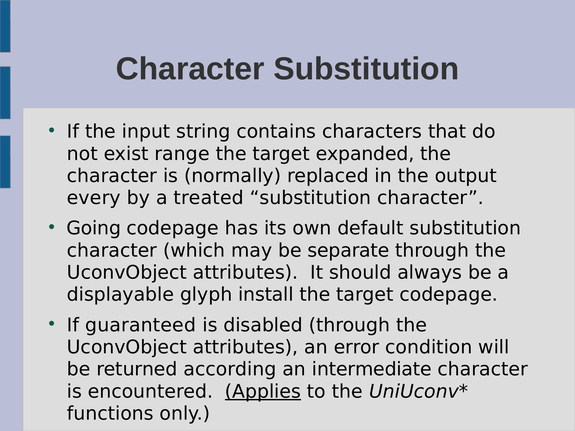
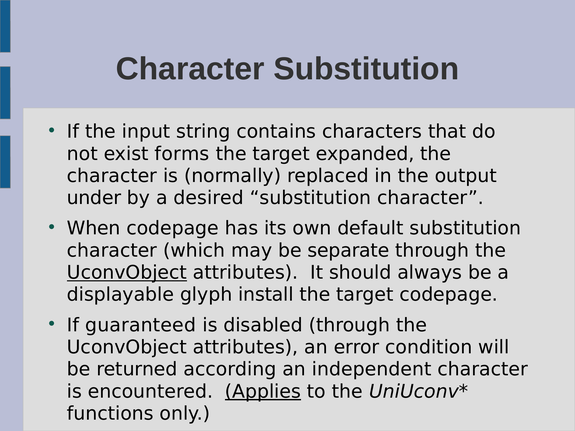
range: range -> forms (182, 154)
every: every -> under (94, 198)
treated: treated -> desired (209, 198)
Going: Going -> When (94, 229)
UconvObject underline: none -> present (127, 273)
intermediate: intermediate -> independent (372, 370)
